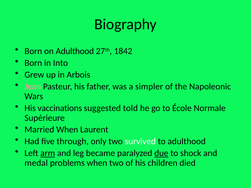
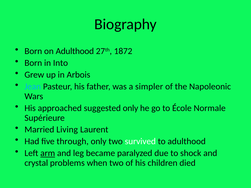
1842: 1842 -> 1872 (123, 51)
Jean colour: pink -> light blue (33, 87)
vaccinations: vaccinations -> approached (60, 108)
suggested told: told -> only (130, 108)
Married When: When -> Living (67, 130)
due underline: present -> none (161, 153)
medal: medal -> crystal (36, 163)
